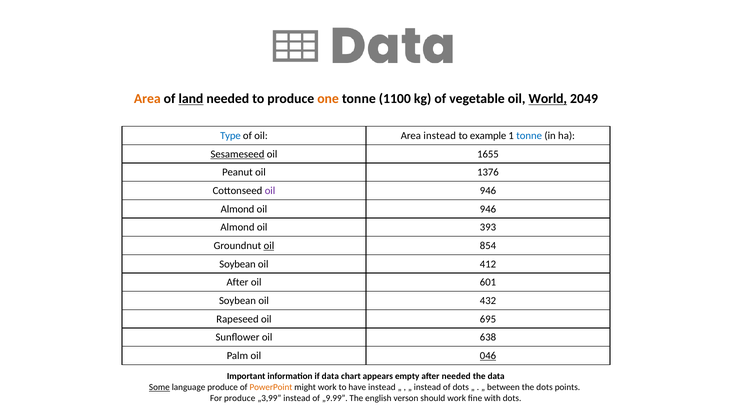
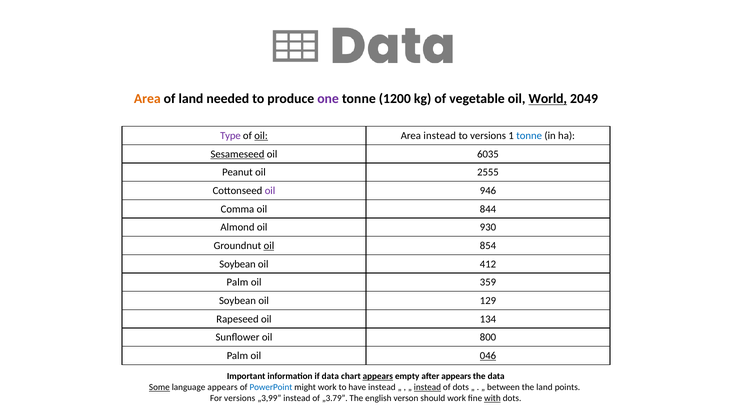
land underline: present -> none (191, 99)
one colour: orange -> purple (328, 99)
1100: 1100 -> 1200 (395, 99)
Type colour: blue -> purple (230, 136)
oil underline: none -> present (261, 136)
to example: example -> versions (488, 136)
1655: 1655 -> 6035 (488, 154)
1376: 1376 -> 2555 (488, 172)
Almond: Almond -> Comma (237, 209)
946: 946 -> 844 (488, 209)
393: 393 -> 930 (488, 227)
After: After -> Palm (237, 282)
601: 601 -> 359 (488, 282)
432: 432 -> 129 (488, 301)
695: 695 -> 134 (488, 319)
638: 638 -> 800 (488, 337)
appears underline: none -> present (378, 376)
after needed: needed -> appears (456, 376)
language produce: produce -> appears (223, 387)
PowerPoint colour: orange -> blue (271, 387)
instead underline: none -> present (427, 387)
the dots: dots -> land (544, 387)
For produce: produce -> versions (240, 398)
„9.99: „9.99 -> „3.79 (335, 398)
with underline: none -> present (492, 398)
